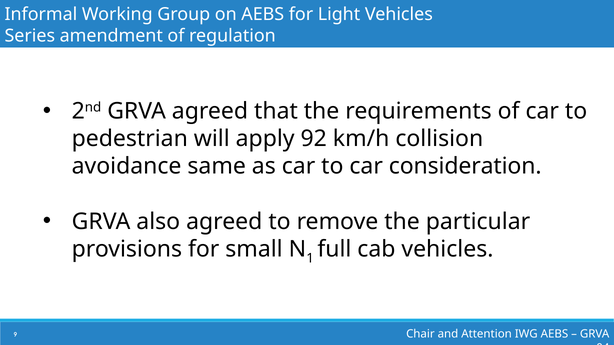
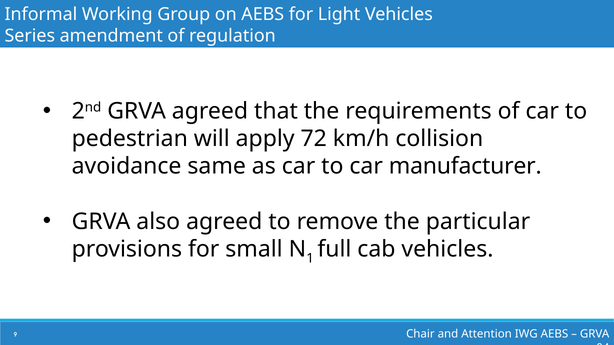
92: 92 -> 72 (314, 139)
consideration: consideration -> manufacturer (465, 167)
